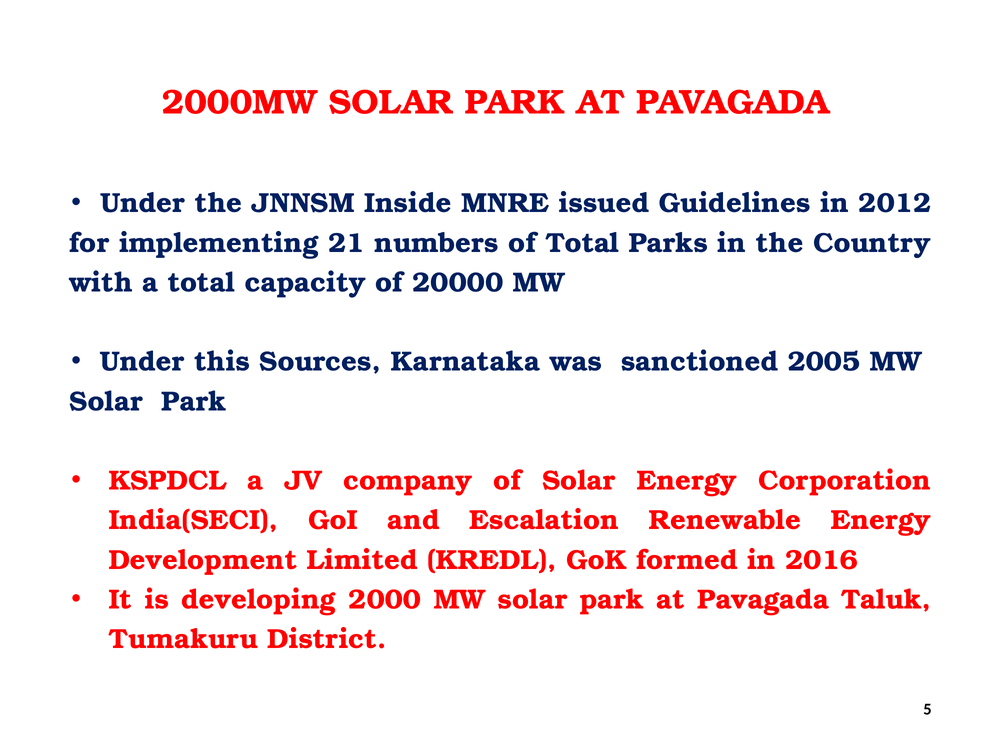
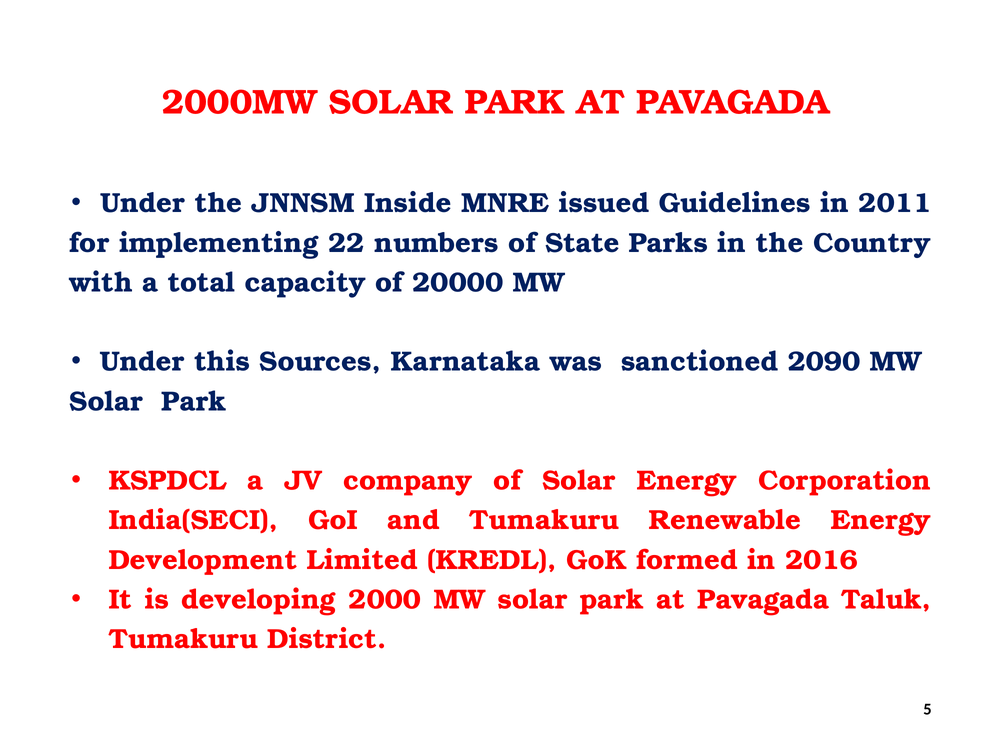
2012: 2012 -> 2011 (895, 203)
21: 21 -> 22 (346, 243)
of Total: Total -> State (583, 243)
2005: 2005 -> 2090 (824, 362)
and Escalation: Escalation -> Tumakuru (544, 521)
